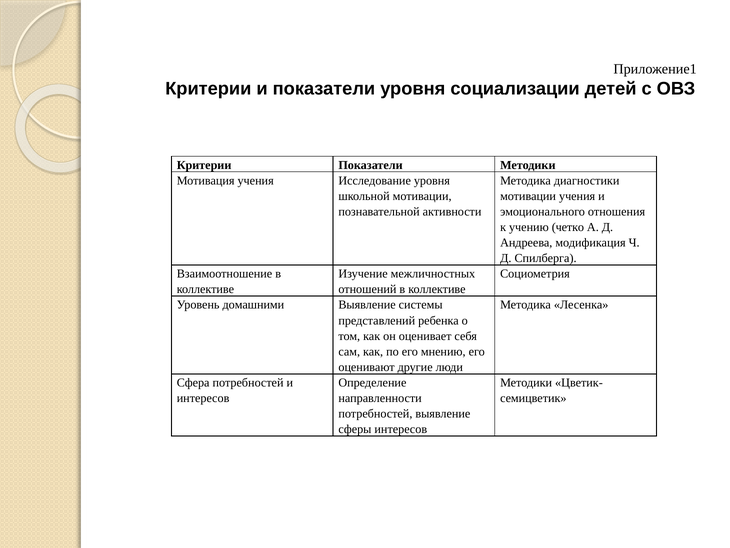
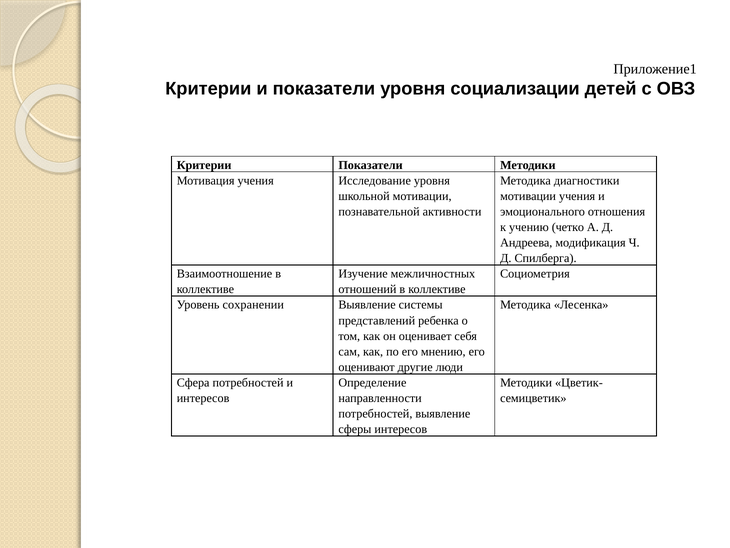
домашними: домашними -> сохранении (253, 305)
